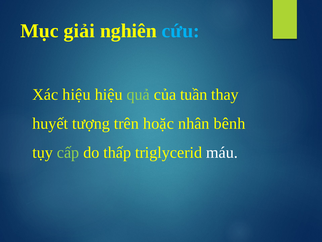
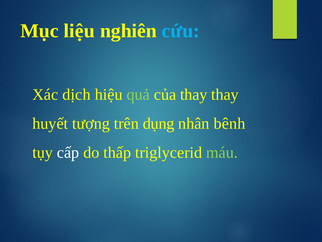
giải: giải -> liệu (79, 31)
Xác hiệu: hiệu -> dịch (76, 94)
của tuần: tuần -> thay (194, 94)
hoặc: hoặc -> dụng (159, 123)
cấp colour: light green -> white (68, 152)
máu colour: white -> light green (222, 152)
